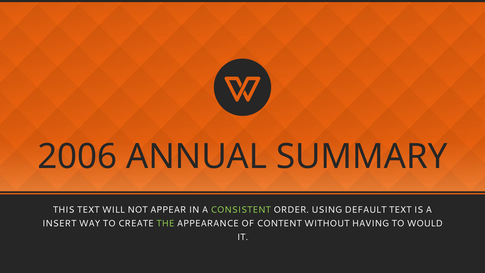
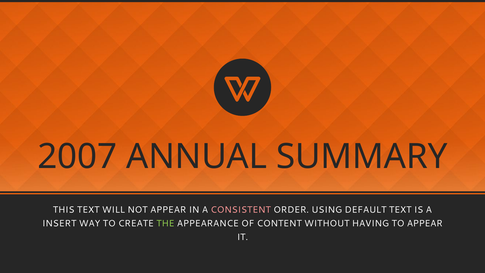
2006: 2006 -> 2007 (77, 157)
CONSISTENT colour: light green -> pink (241, 210)
TO WOULD: WOULD -> APPEAR (425, 223)
